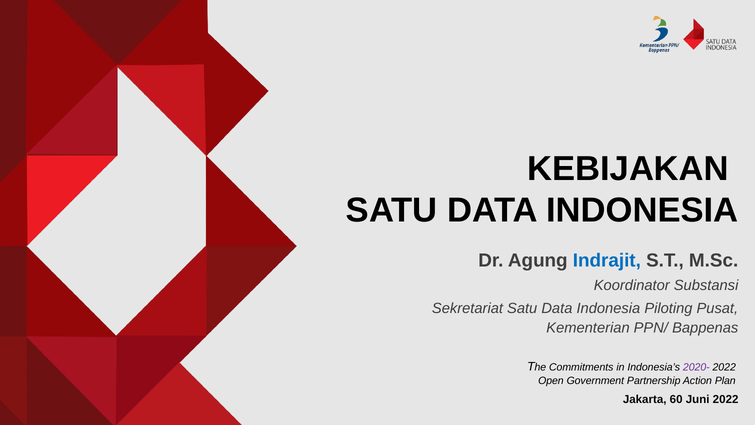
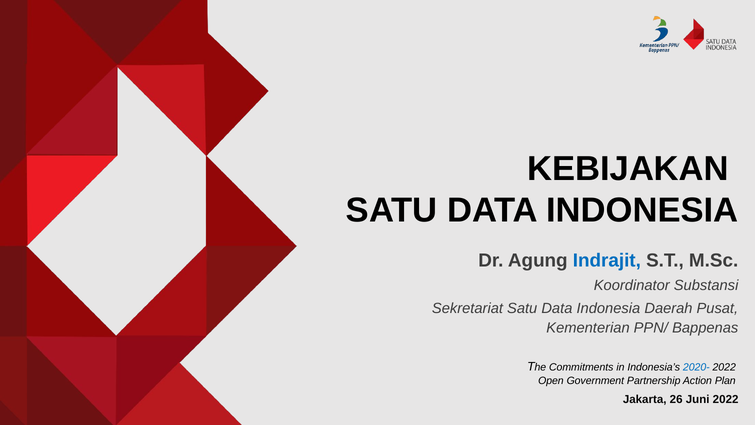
Piloting: Piloting -> Daerah (668, 308)
2020- colour: purple -> blue (696, 367)
60: 60 -> 26 (676, 399)
